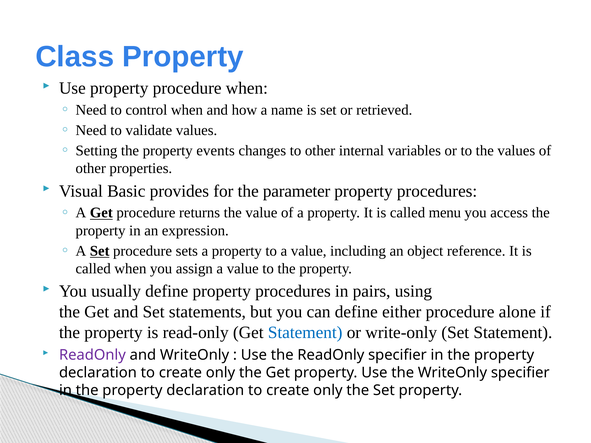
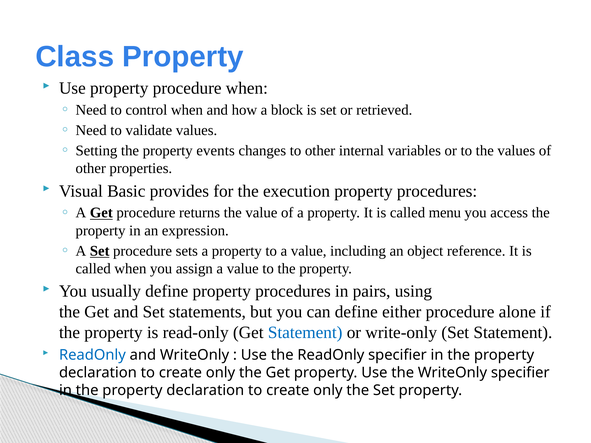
name: name -> block (287, 110)
parameter: parameter -> execution (296, 191)
ReadOnly colour: purple -> blue (92, 355)
